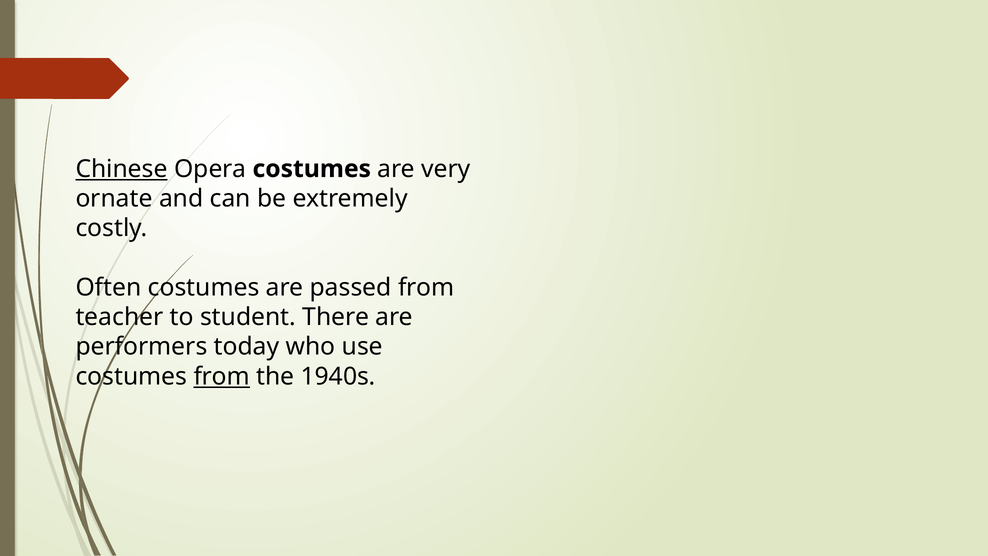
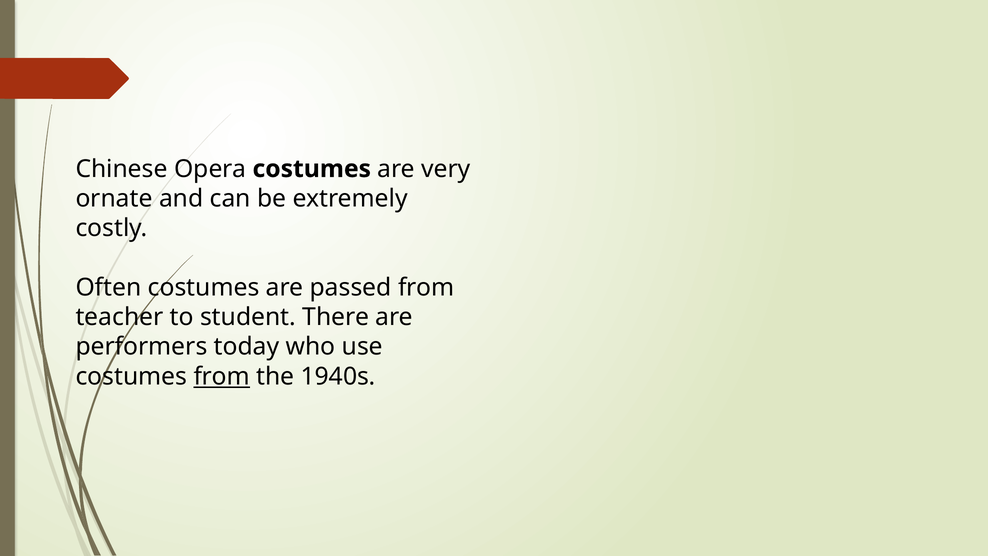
Chinese underline: present -> none (122, 169)
